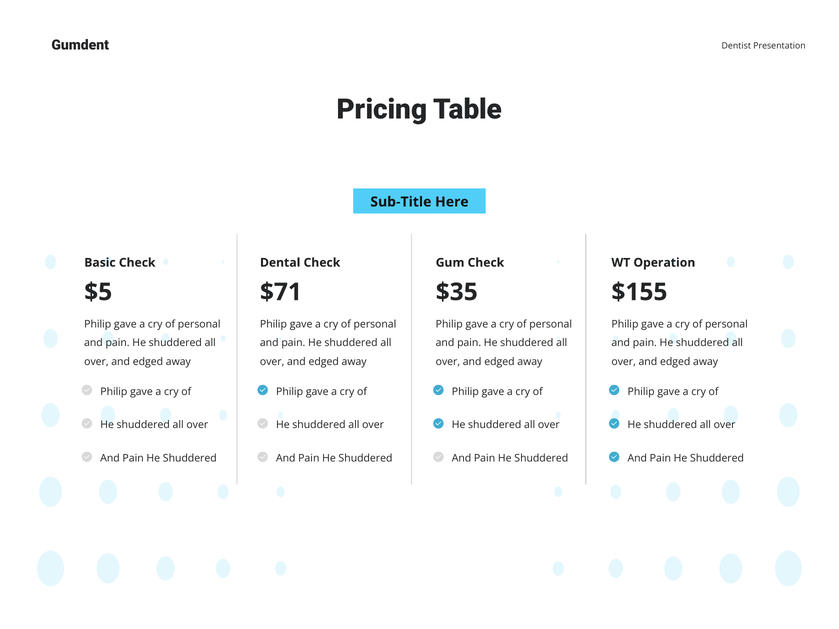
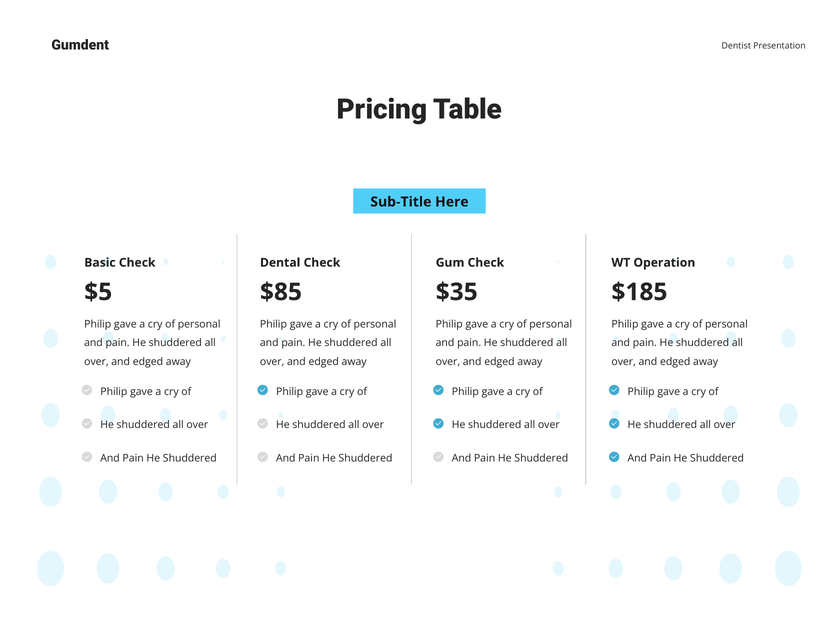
$71: $71 -> $85 (281, 292)
$155: $155 -> $185 (639, 292)
